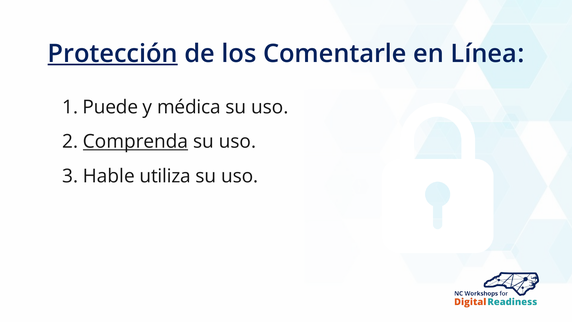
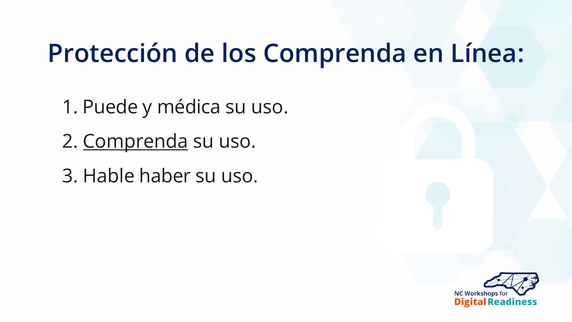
Protección underline: present -> none (113, 54)
los Comentarle: Comentarle -> Comprenda (335, 54)
utiliza: utiliza -> haber (165, 176)
